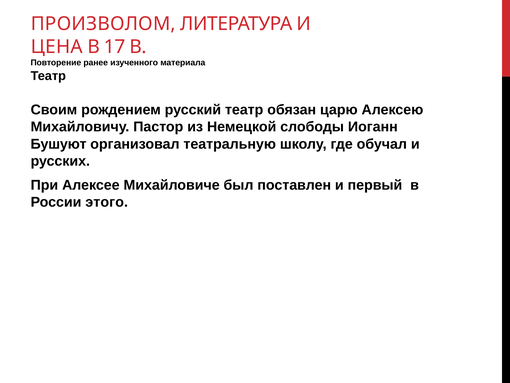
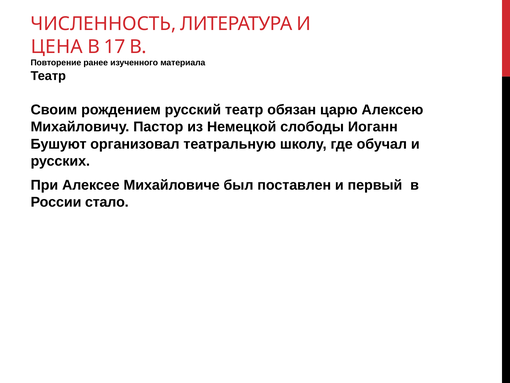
ПРОИЗВОЛОМ: ПРОИЗВОЛОМ -> ЧИСЛЕННОСТЬ (103, 24)
этого: этого -> стало (107, 202)
